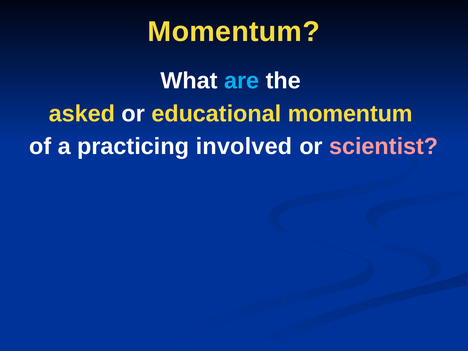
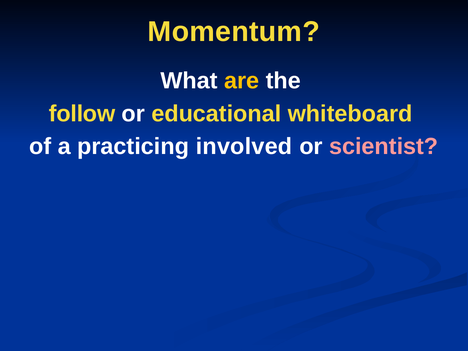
are colour: light blue -> yellow (242, 81)
asked: asked -> follow (82, 114)
educational momentum: momentum -> whiteboard (350, 114)
